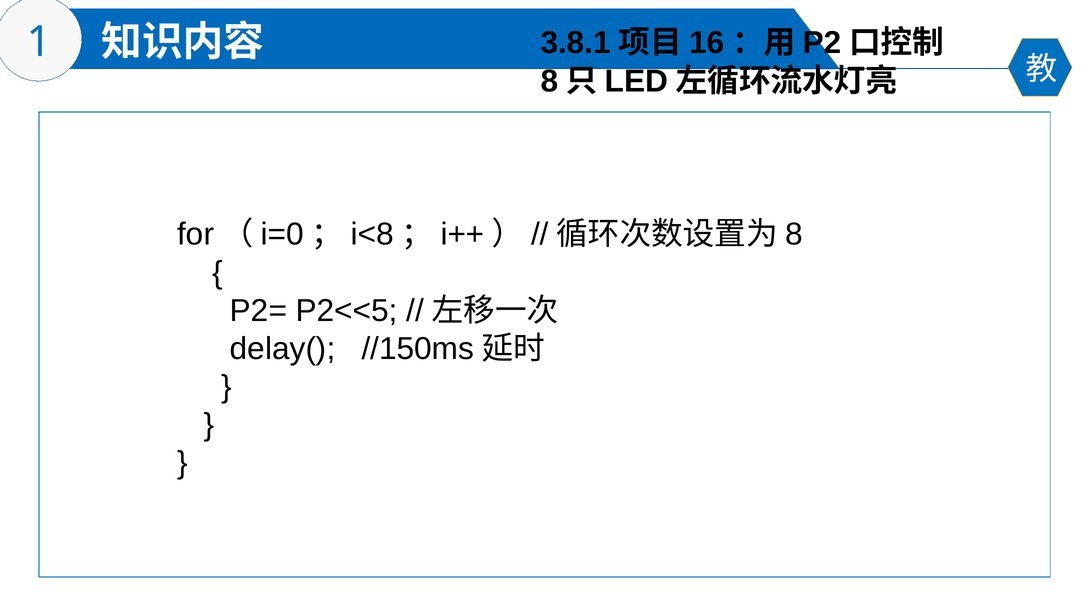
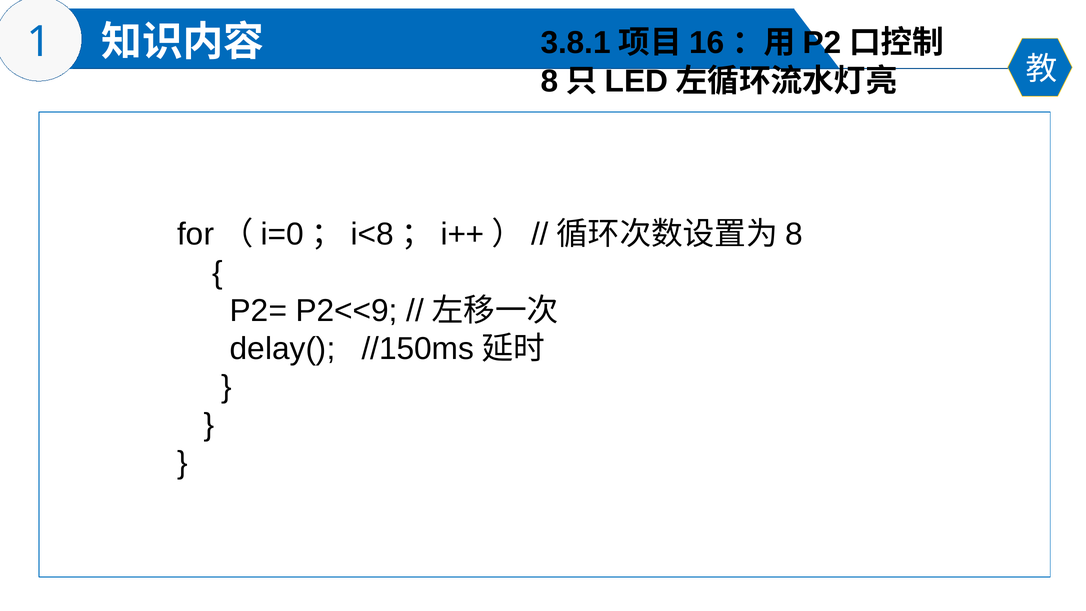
P2<<5: P2<<5 -> P2<<9 (347, 311)
